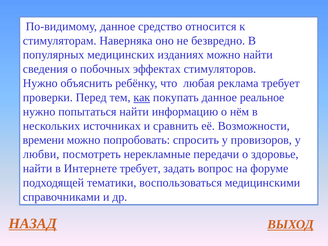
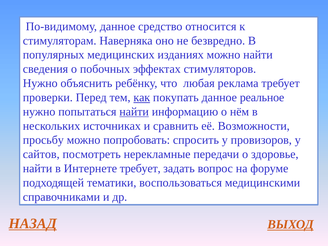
найти underline: none -> present (134, 112)
времени: времени -> просьбу (43, 140)
любви: любви -> сайтов (41, 154)
